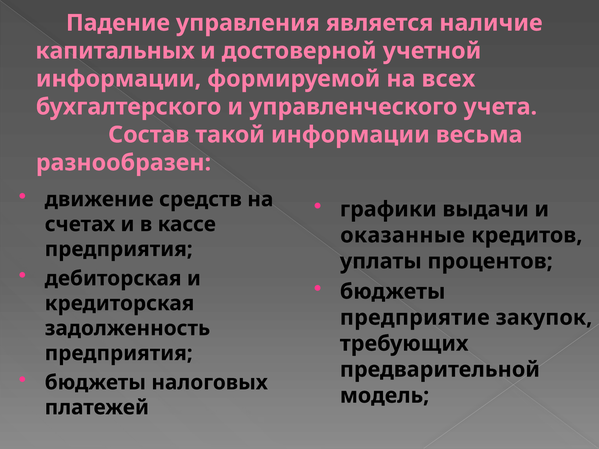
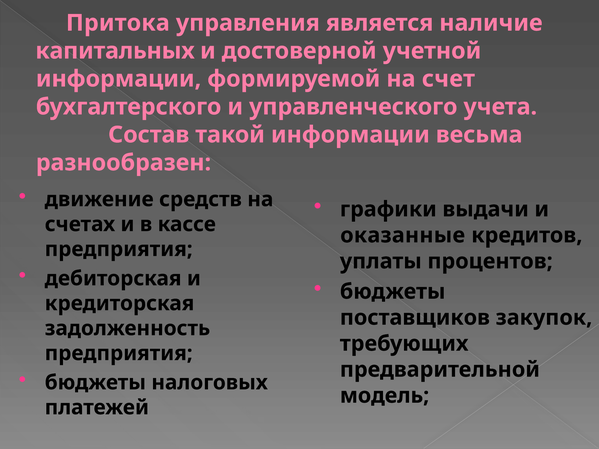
Падение: Падение -> Притока (118, 23)
всех: всех -> счет (448, 79)
предприятие: предприятие -> поставщиков (415, 318)
